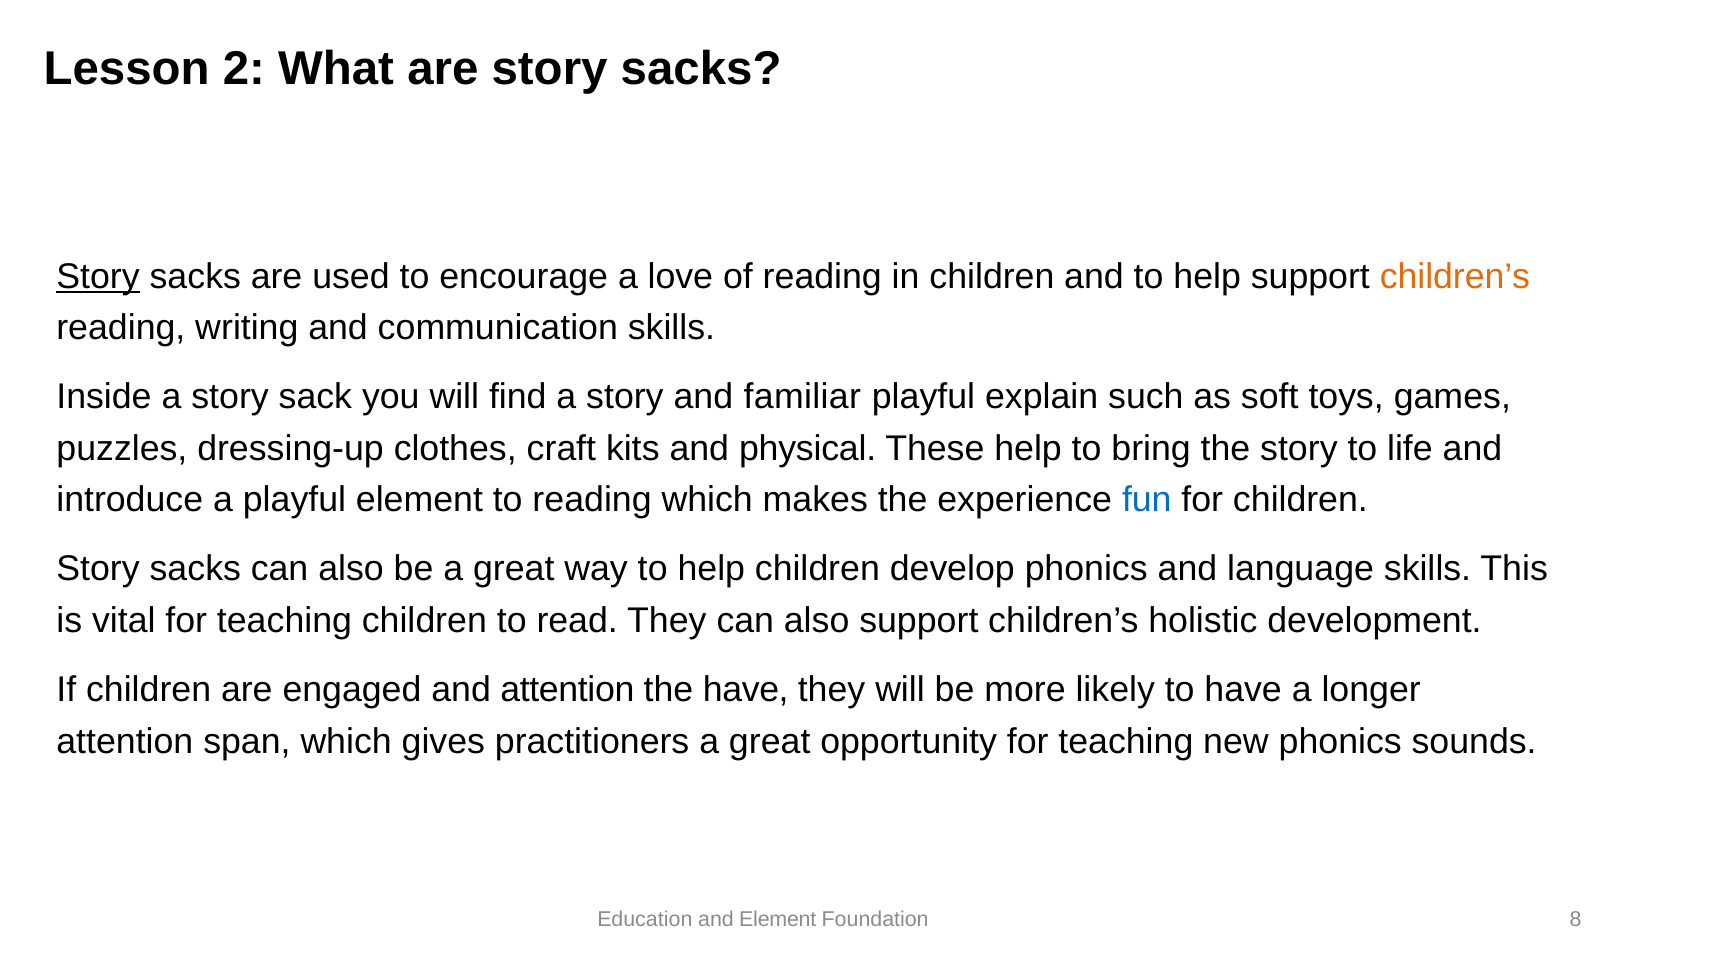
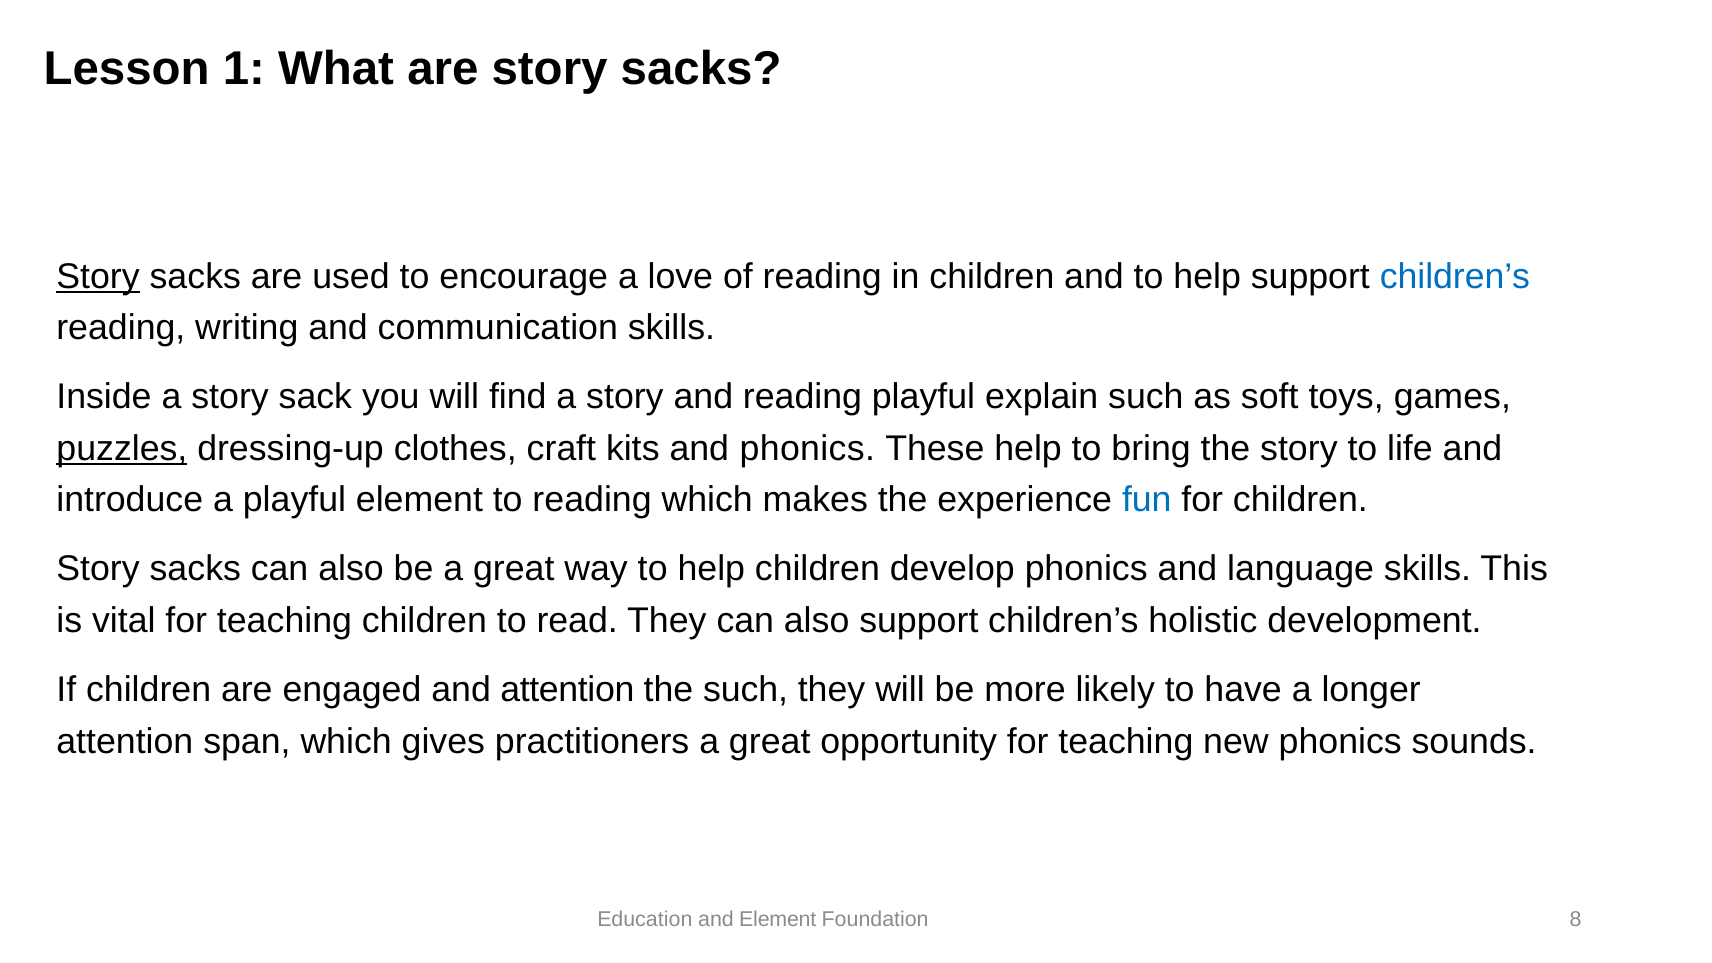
2: 2 -> 1 (244, 69)
children’s colour: orange -> blue (1455, 276)
and familiar: familiar -> reading (802, 397)
puzzles underline: none -> present (122, 448)
and physical: physical -> phonics (807, 448)
the have: have -> such (746, 690)
